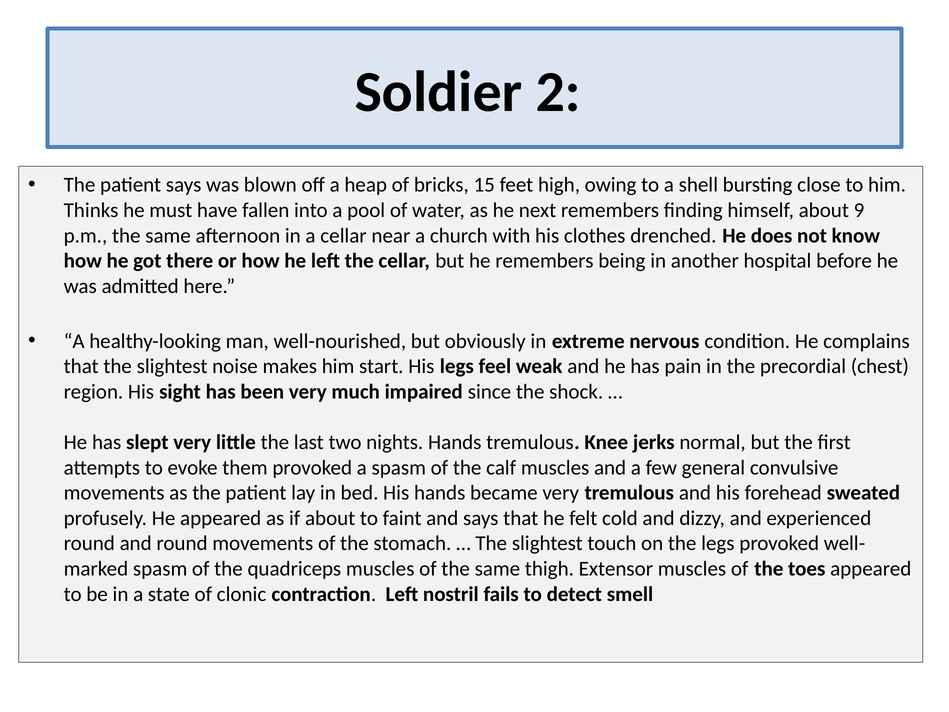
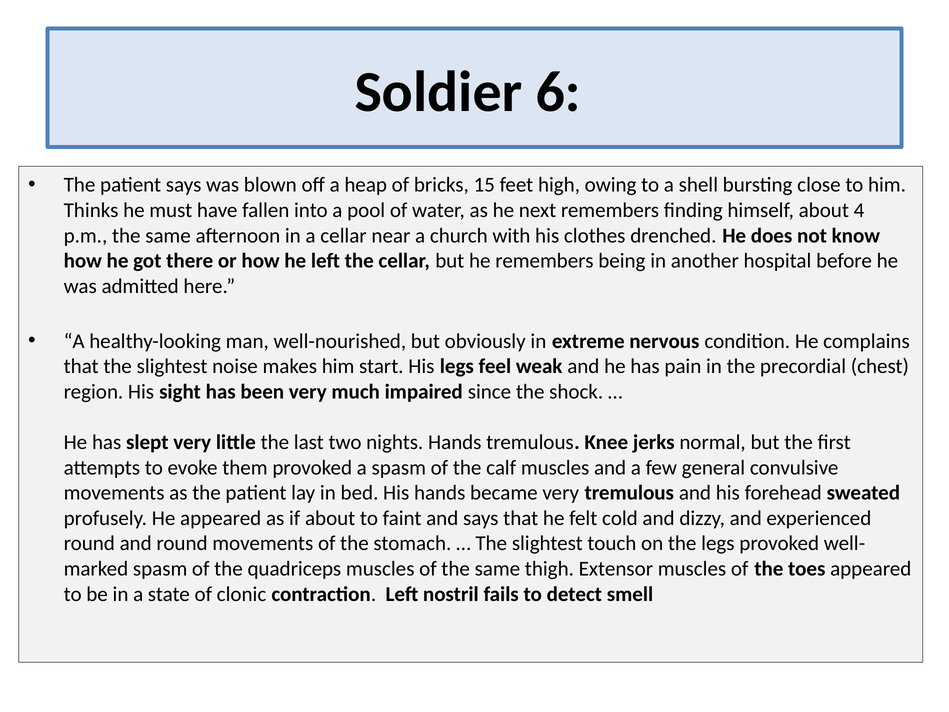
2: 2 -> 6 (558, 92)
9: 9 -> 4 (859, 210)
